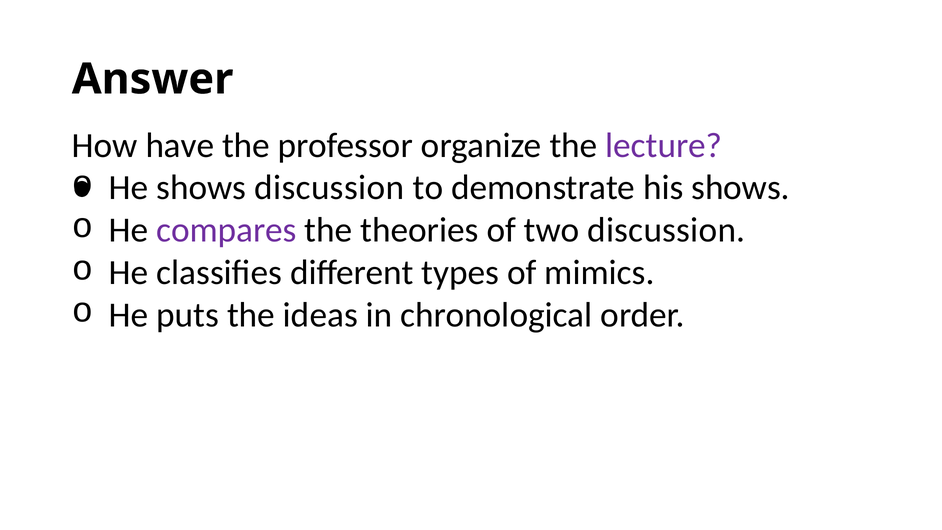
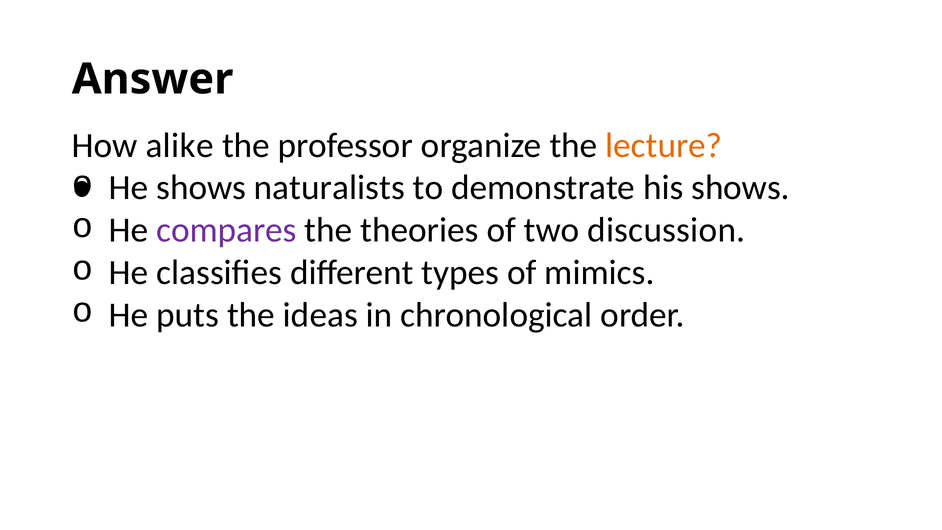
have: have -> alike (180, 145)
lecture colour: purple -> orange (664, 145)
shows discussion: discussion -> naturalists (329, 188)
